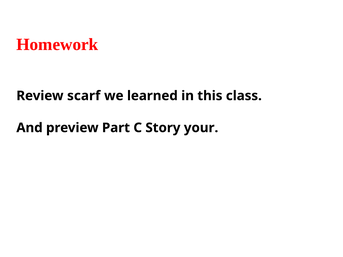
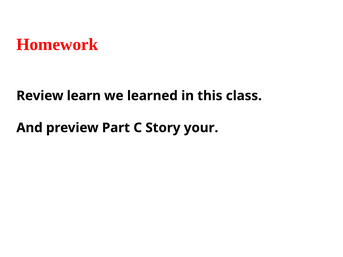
scarf: scarf -> learn (84, 96)
